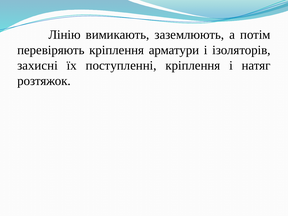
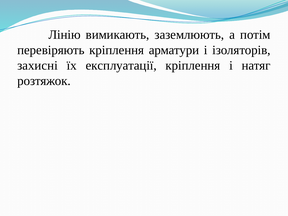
поступленні: поступленні -> експлуатації (121, 66)
